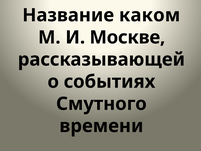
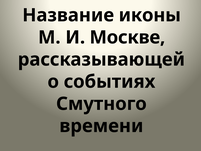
каком: каком -> иконы (150, 15)
